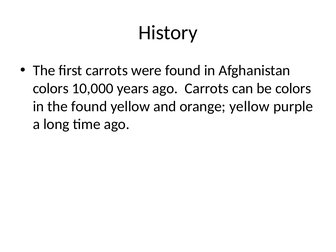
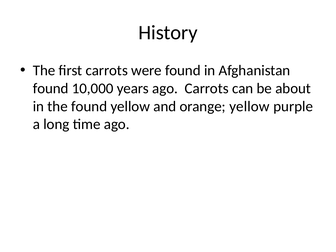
colors: colors -> found (51, 88)
be colors: colors -> about (293, 88)
